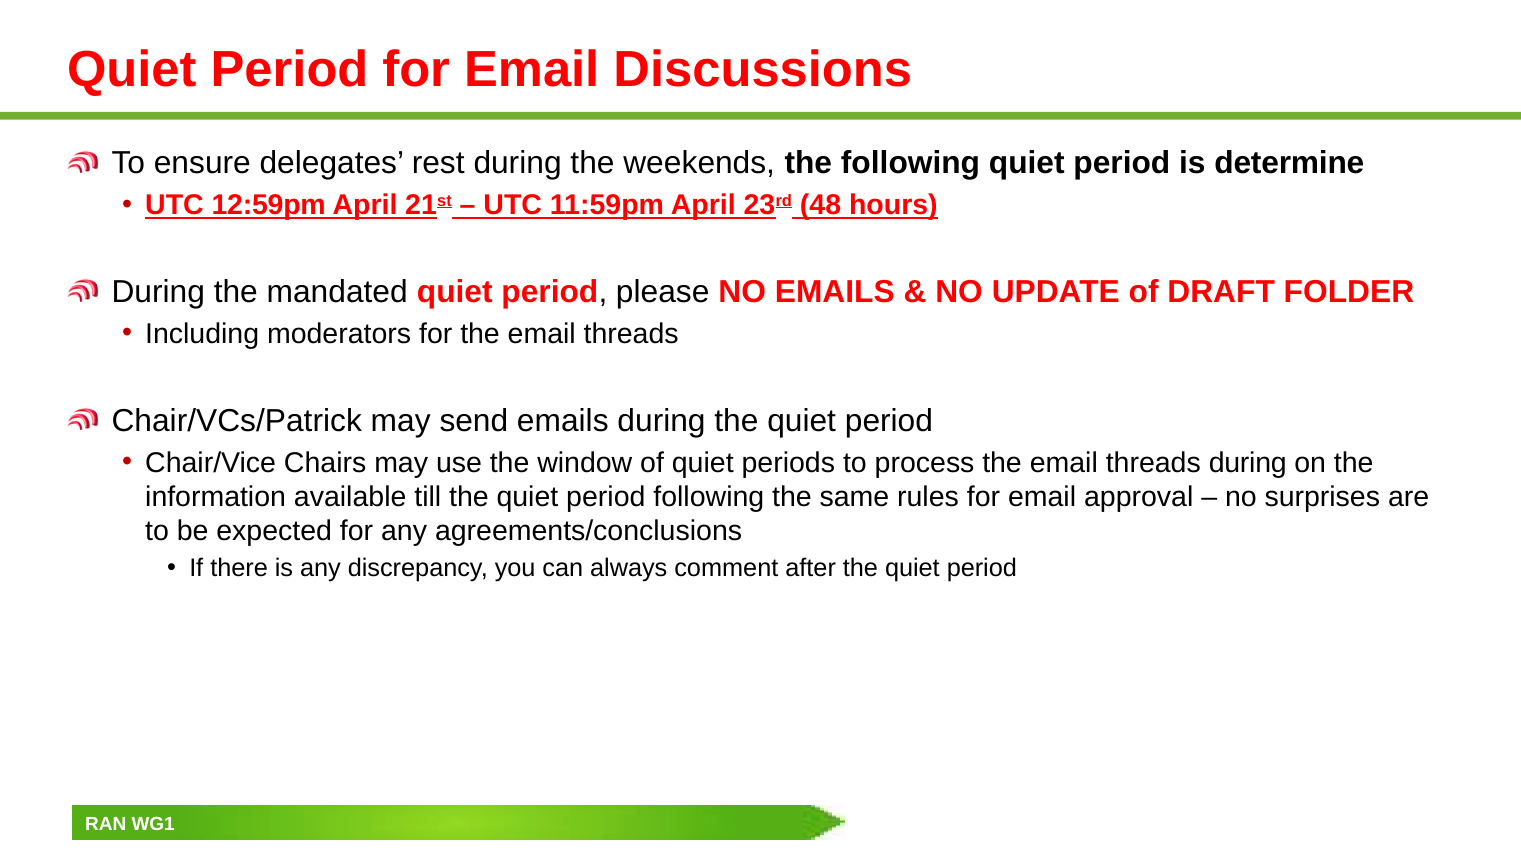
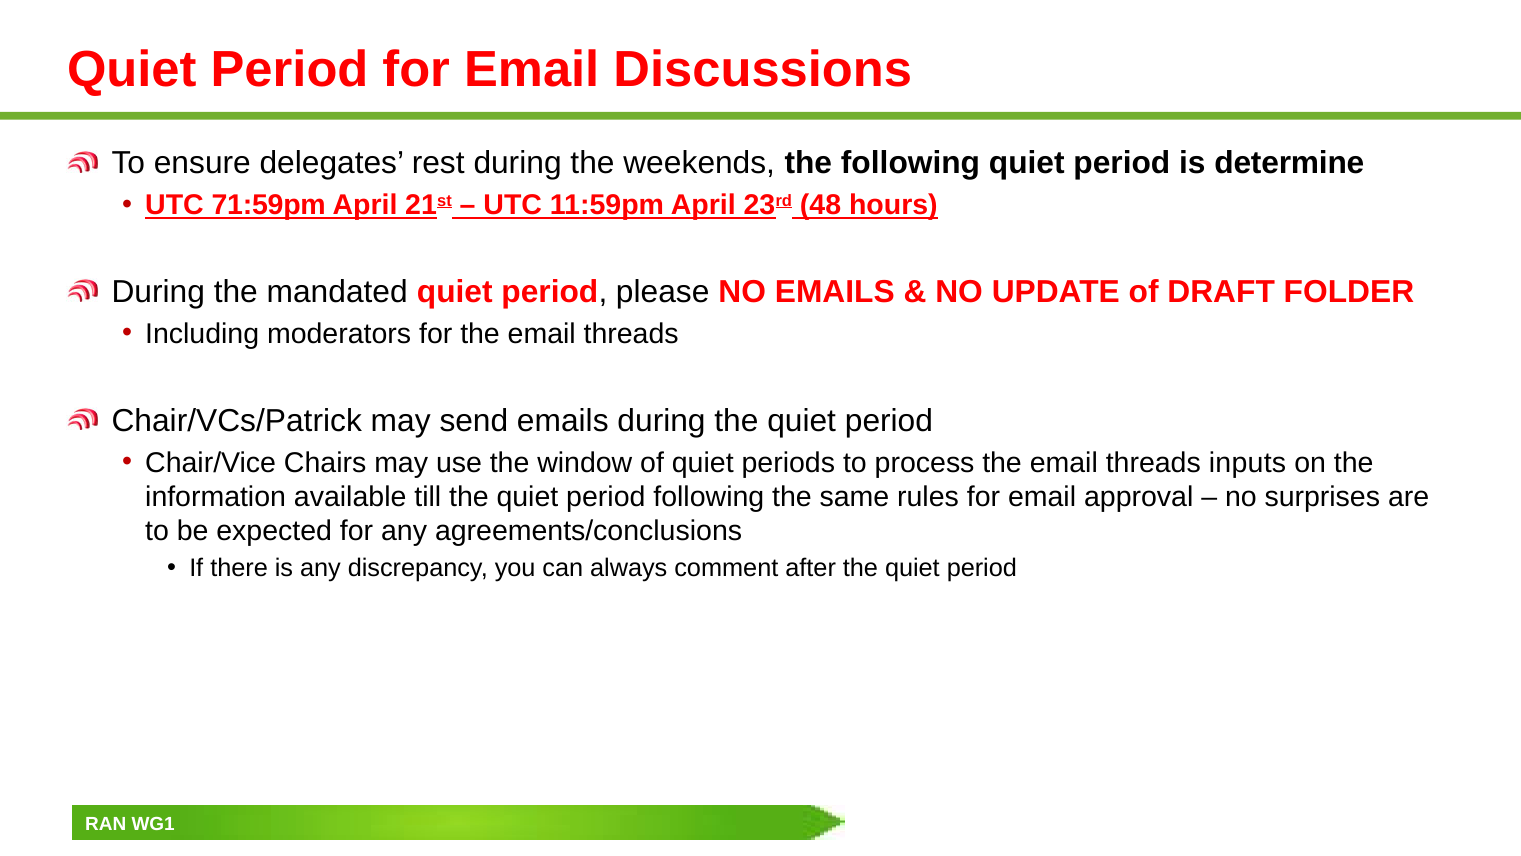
12:59pm: 12:59pm -> 71:59pm (269, 205)
threads during: during -> inputs (1247, 462)
